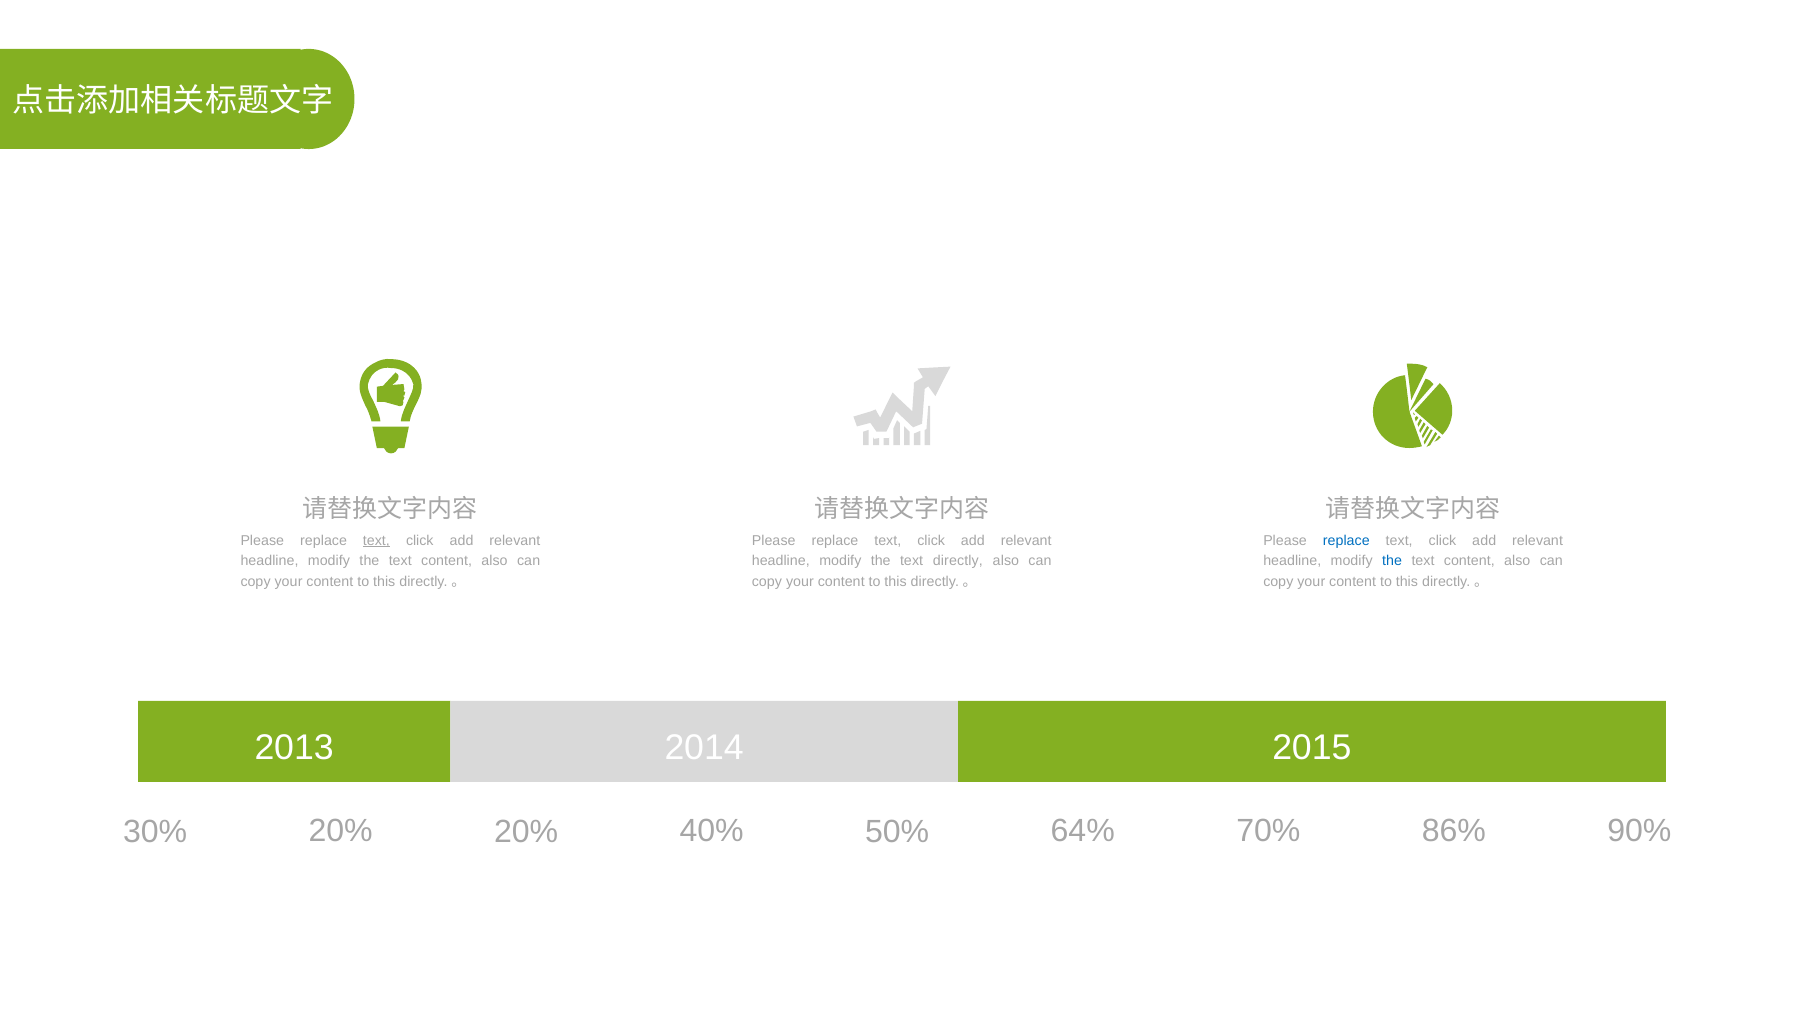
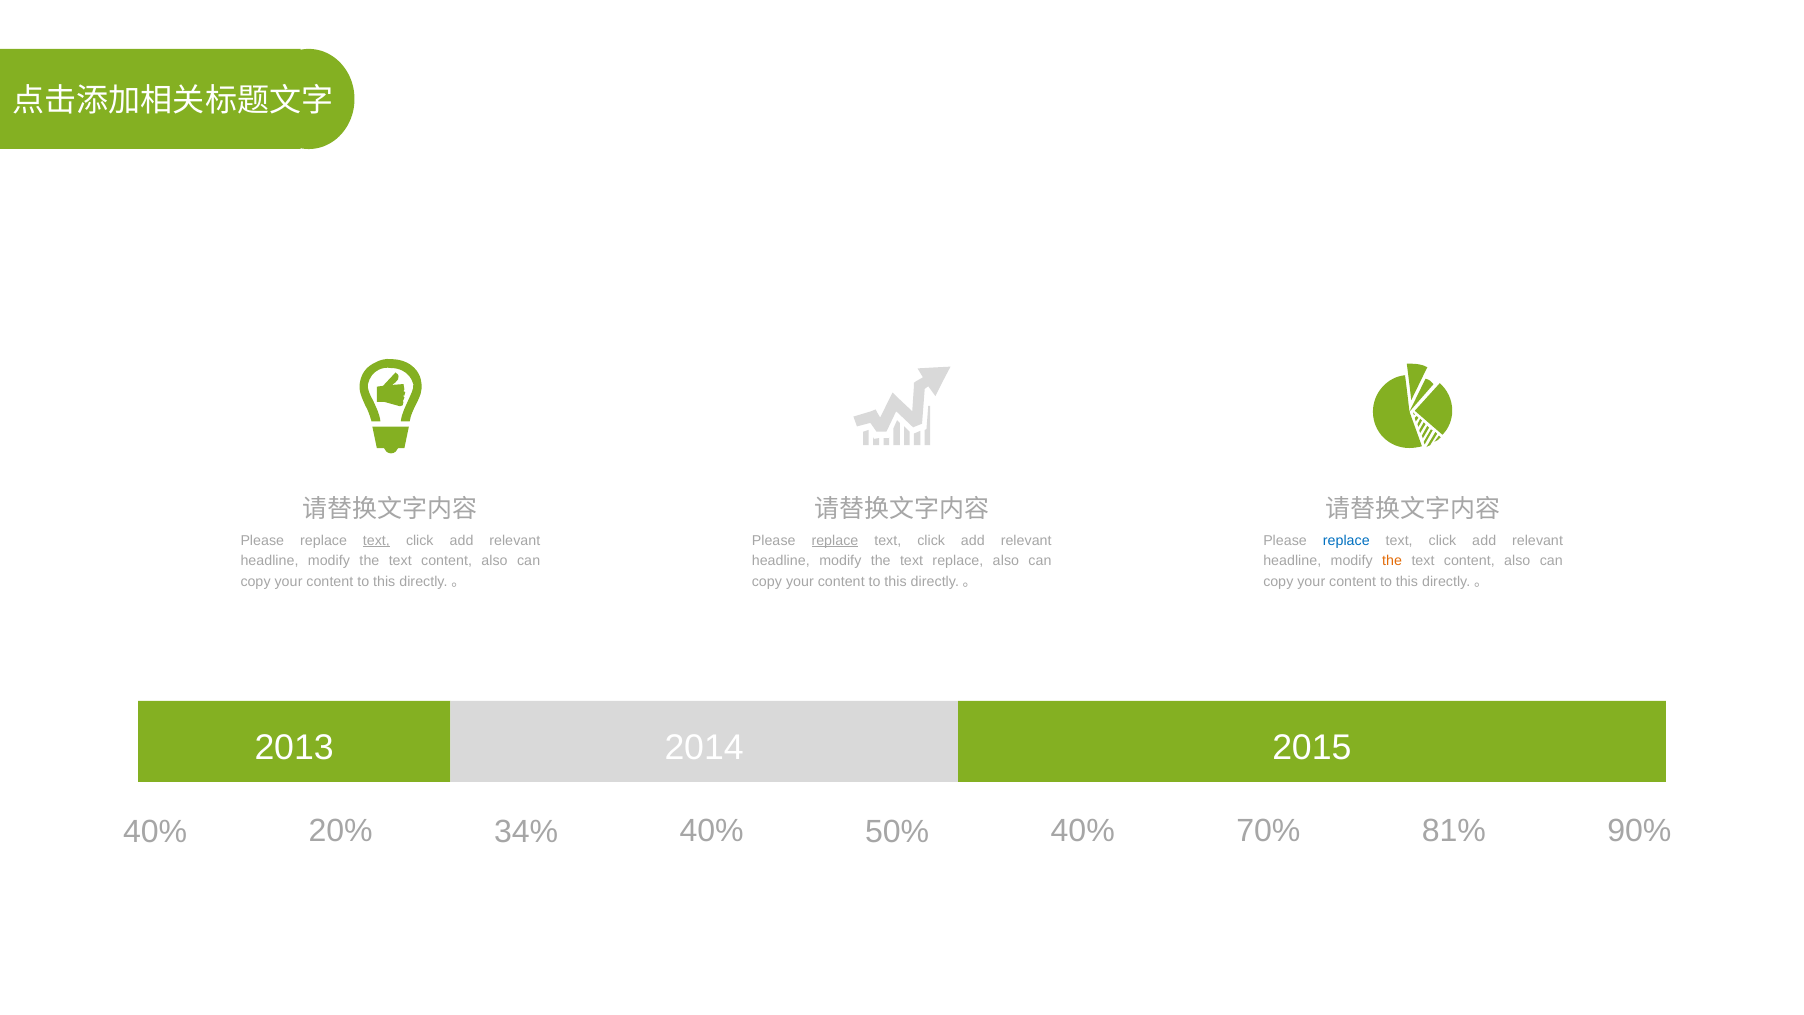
replace underline: none -> present (835, 541)
text directly: directly -> replace (958, 561)
the colour: blue -> orange (1392, 561)
30%: 30% -> 40% (155, 831)
20% 20%: 20% -> 34% (526, 831)
50% 64%: 64% -> 40% (1083, 831)
86%: 86% -> 81% (1454, 831)
